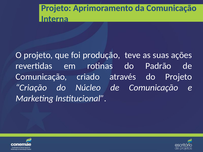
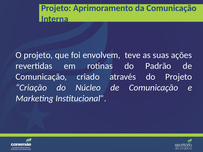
produção: produção -> envolvem (102, 55)
